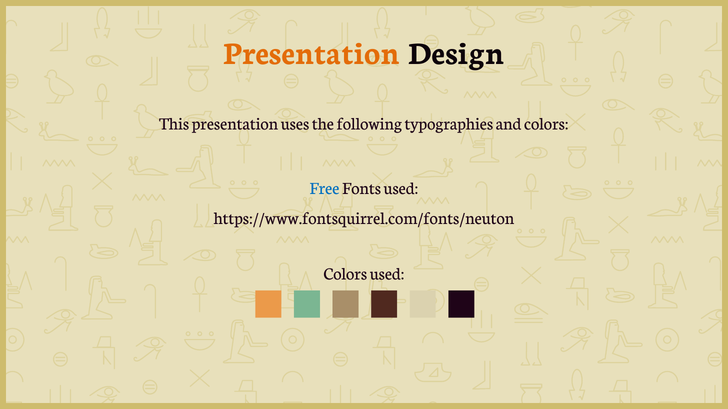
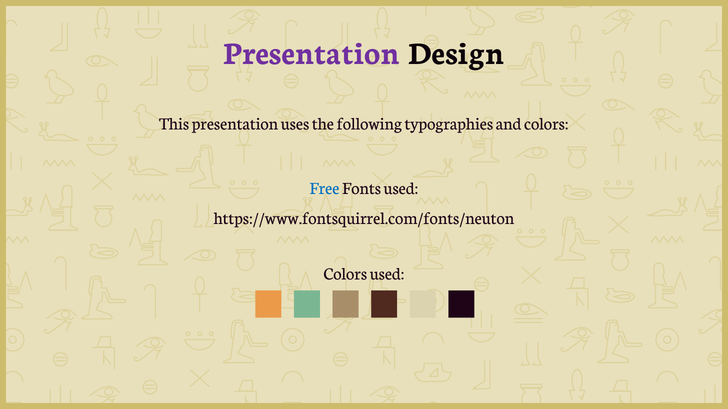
Presentation colour: orange -> purple (312, 53)
